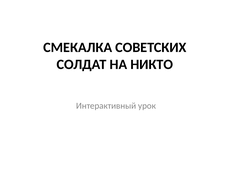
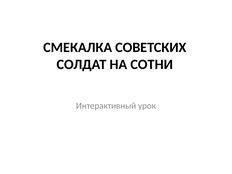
НИКТО: НИКТО -> СОТНИ (152, 64)
